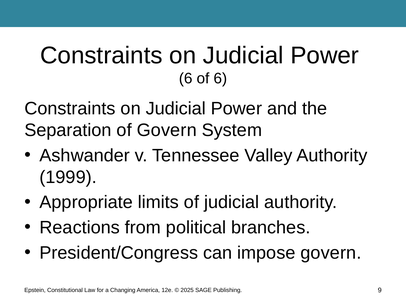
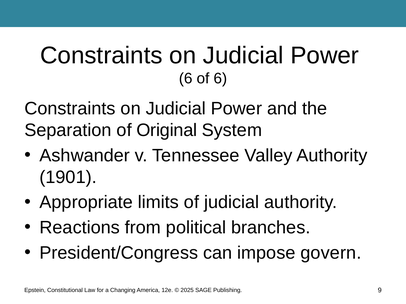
of Govern: Govern -> Original (167, 131)
1999: 1999 -> 1901 (68, 177)
